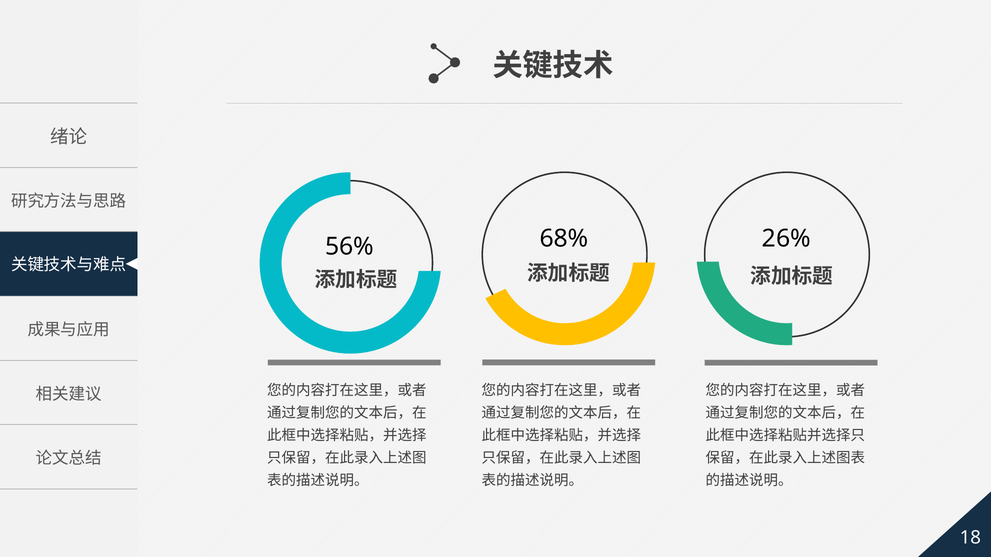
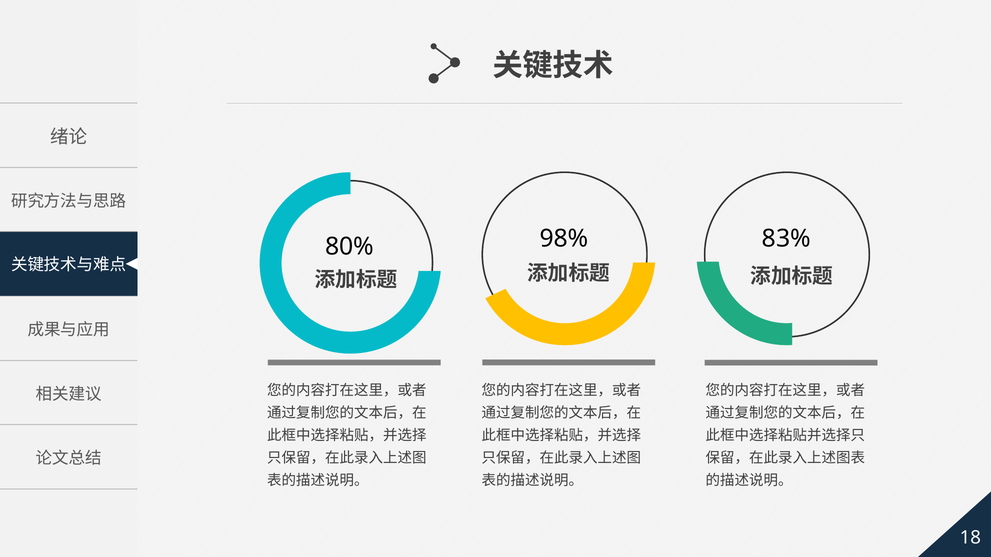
68%: 68% -> 98% (564, 239)
26%: 26% -> 83% (786, 239)
56%: 56% -> 80% (350, 247)
